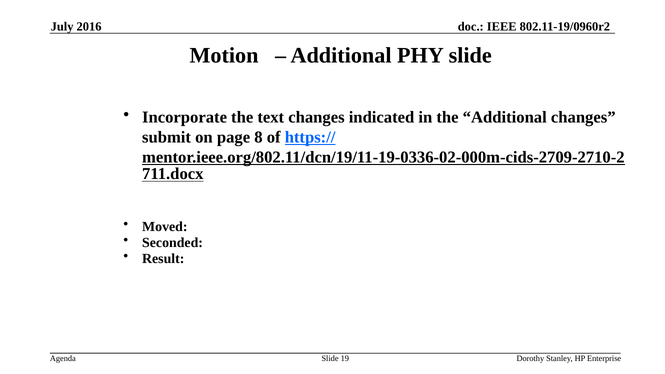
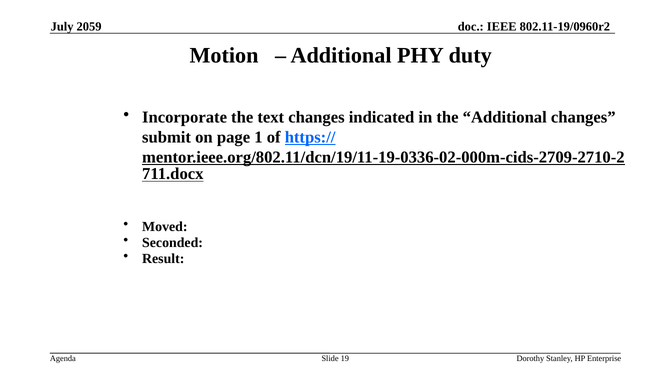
2016: 2016 -> 2059 (89, 27)
PHY slide: slide -> duty (470, 56)
8: 8 -> 1 (258, 137)
